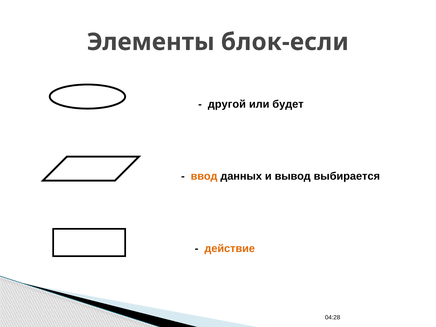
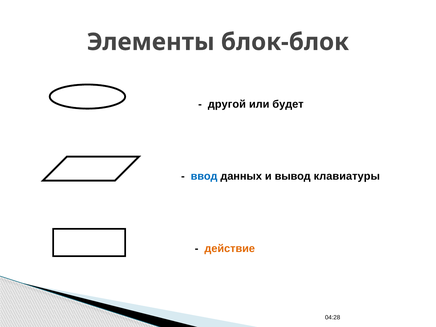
блок-если: блок-если -> блок-блок (285, 42)
ввод colour: orange -> blue (204, 176)
выбирается: выбирается -> клавиатуры (347, 176)
